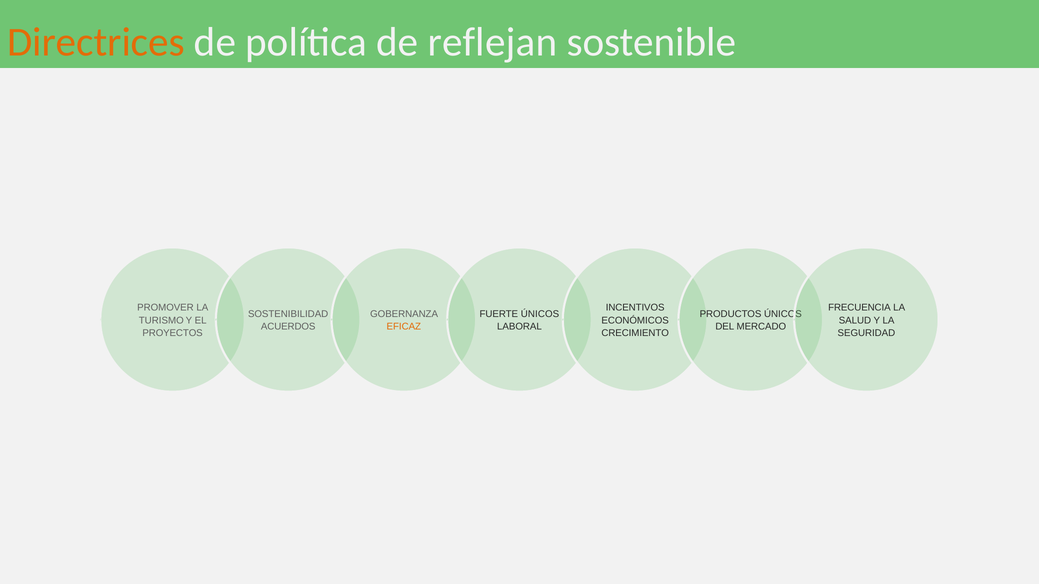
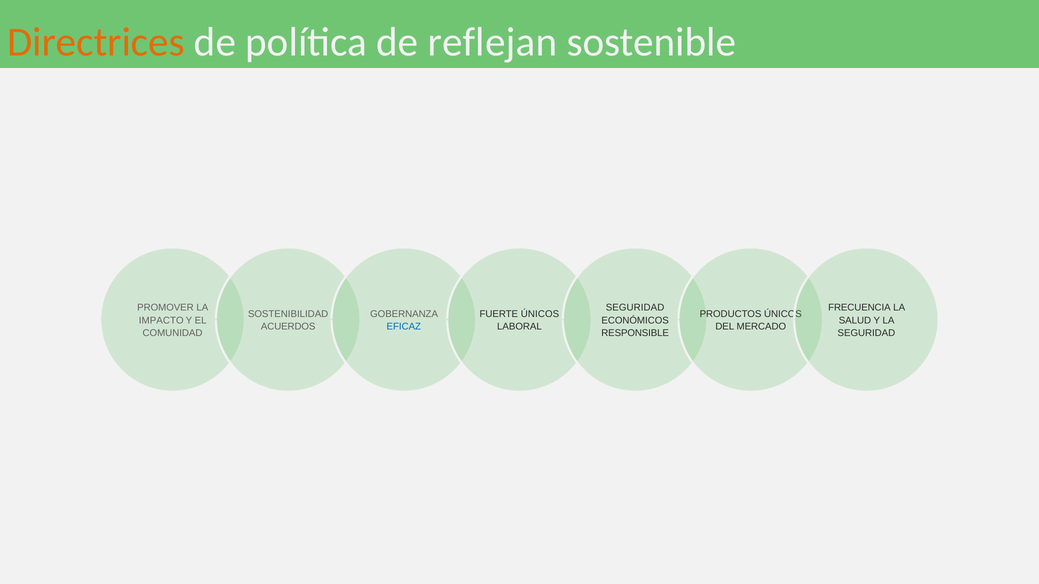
INCENTIVOS: INCENTIVOS -> SEGURIDAD (635, 308)
TURISMO: TURISMO -> IMPACTO (161, 321)
EFICAZ colour: orange -> blue (404, 327)
PROYECTOS: PROYECTOS -> COMUNIDAD (173, 333)
CRECIMIENTO: CRECIMIENTO -> RESPONSIBLE (635, 333)
